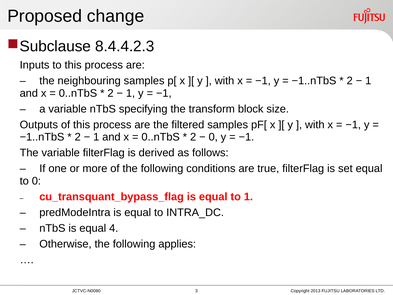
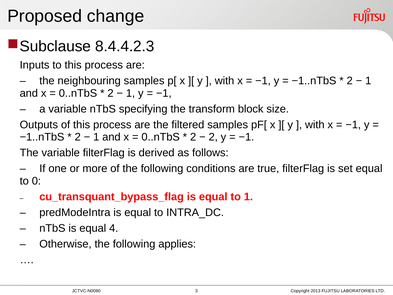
0: 0 -> 2 (213, 137)
